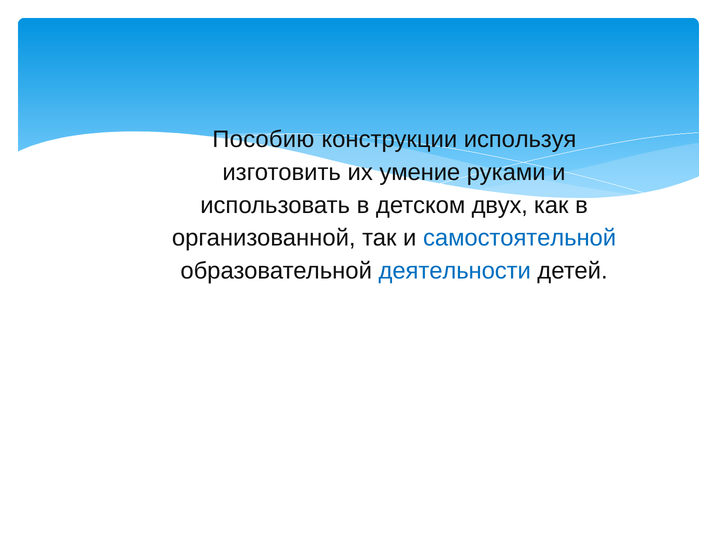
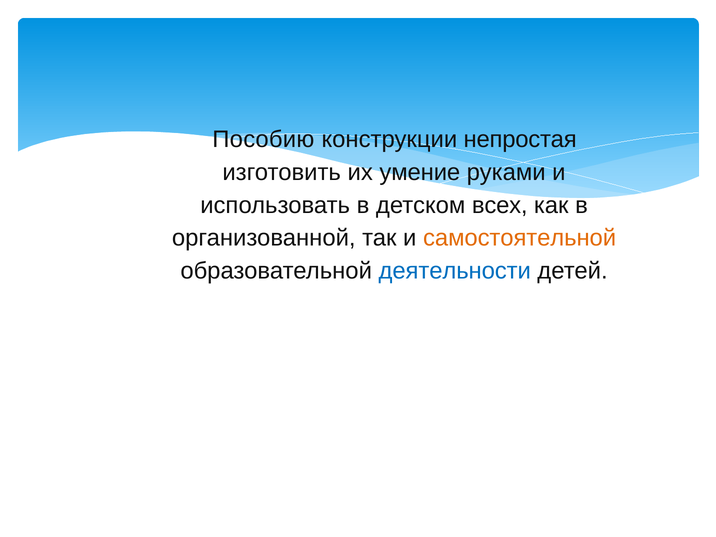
используя: используя -> непростая (520, 139)
двух: двух -> всех (500, 205)
самостоятельной colour: blue -> orange (520, 238)
